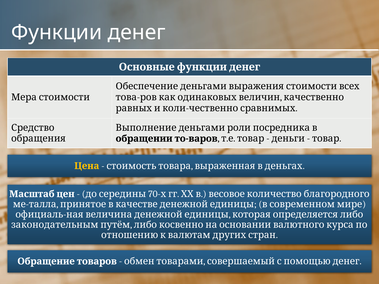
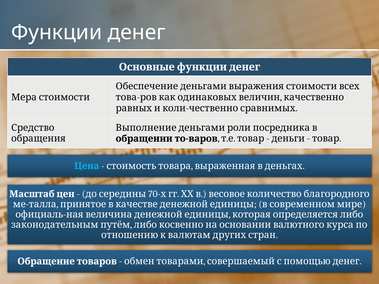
Цена colour: yellow -> light blue (87, 166)
